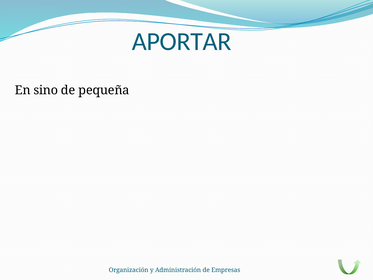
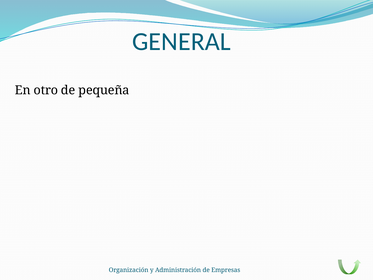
APORTAR: APORTAR -> GENERAL (181, 42)
sino: sino -> otro (46, 90)
